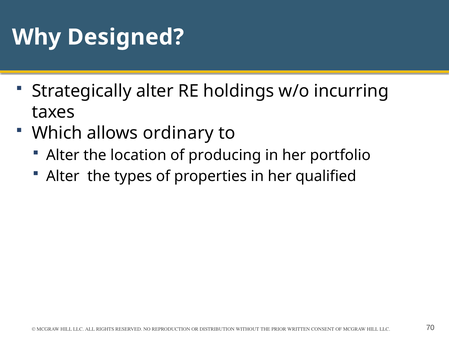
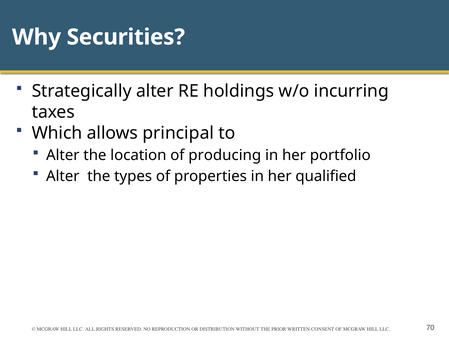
Designed: Designed -> Securities (126, 37)
ordinary: ordinary -> principal (178, 133)
